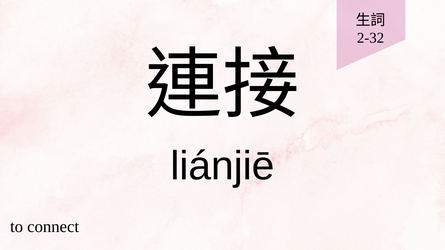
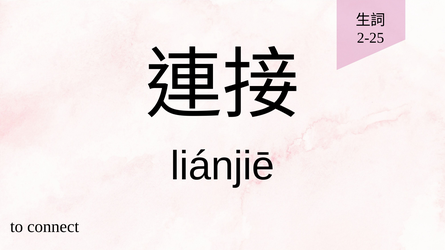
2-32: 2-32 -> 2-25 (371, 38)
